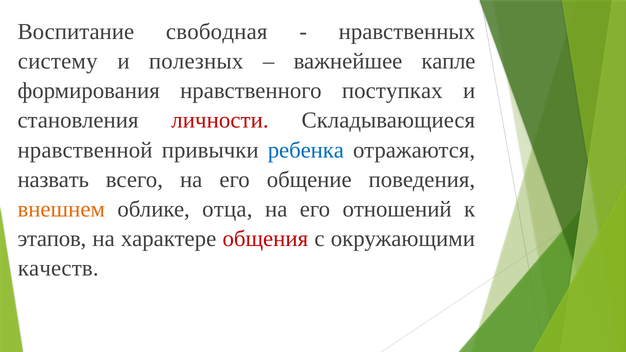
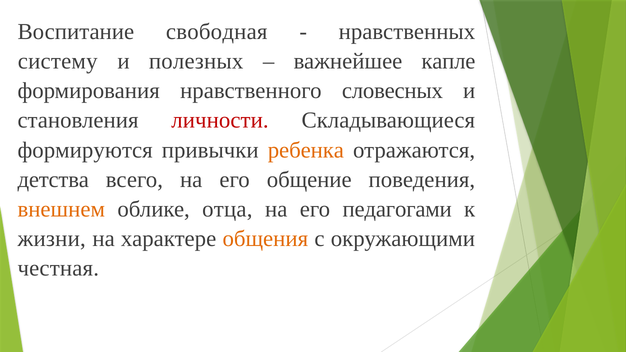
поступках: поступках -> словесных (392, 91)
нравственной: нравственной -> формируются (85, 150)
ребенка colour: blue -> orange (306, 150)
назвать: назвать -> детства (53, 180)
отношений: отношений -> педагогами (397, 209)
этапов: этапов -> жизни (52, 239)
общения colour: red -> orange (265, 239)
качеств: качеств -> честная (58, 268)
